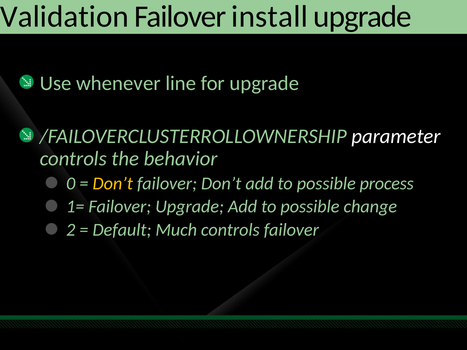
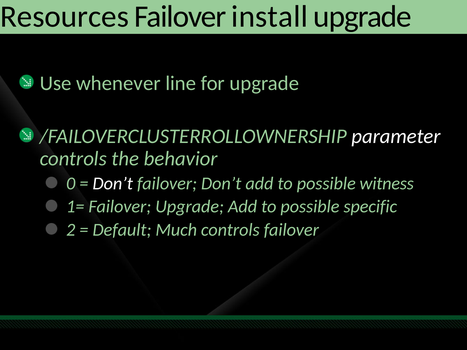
Validation: Validation -> Resources (64, 17)
Don’t colour: yellow -> white (113, 184)
process: process -> witness (387, 184)
change: change -> specific (370, 207)
